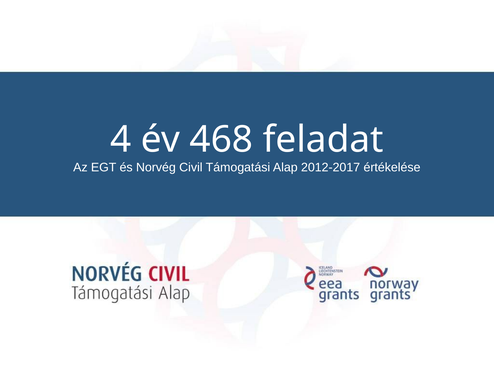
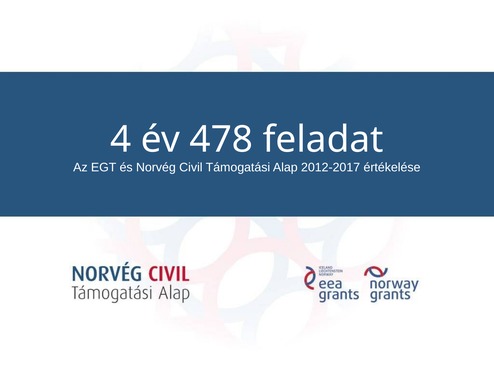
468: 468 -> 478 (221, 140)
